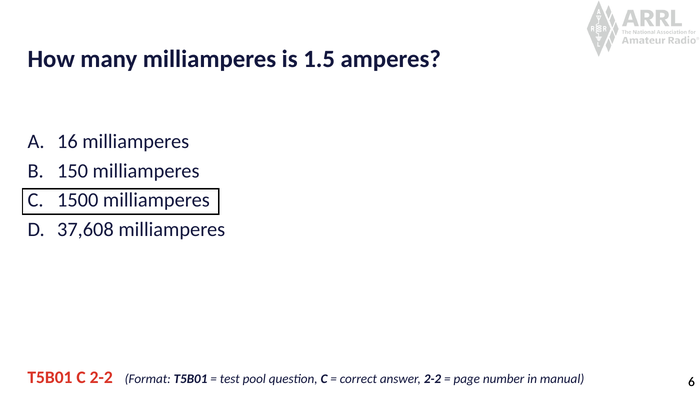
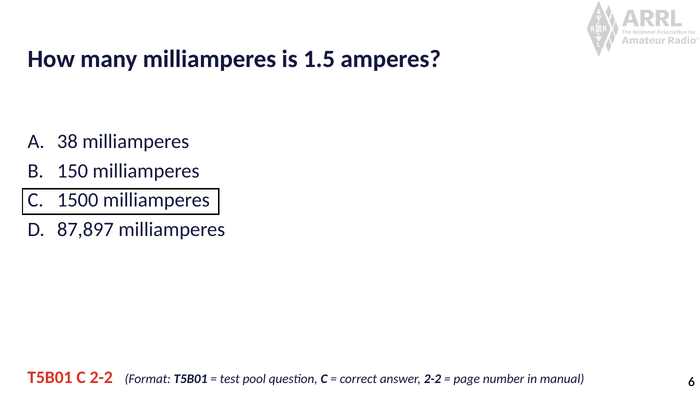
16: 16 -> 38 (67, 141)
37,608: 37,608 -> 87,897 (85, 229)
